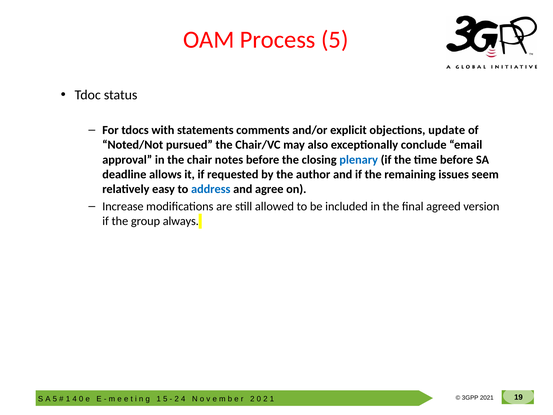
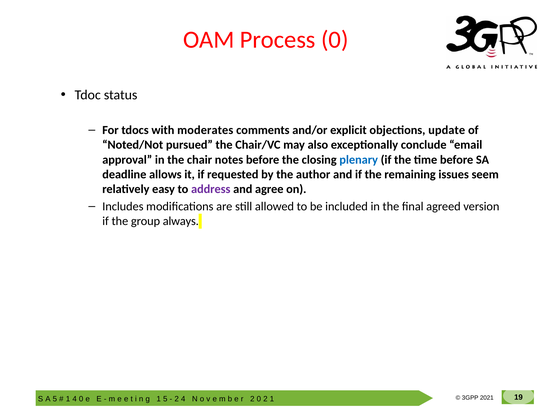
Process 5: 5 -> 0 (335, 40)
statements: statements -> moderates (205, 130)
address colour: blue -> purple (211, 189)
Increase: Increase -> Includes (123, 206)
